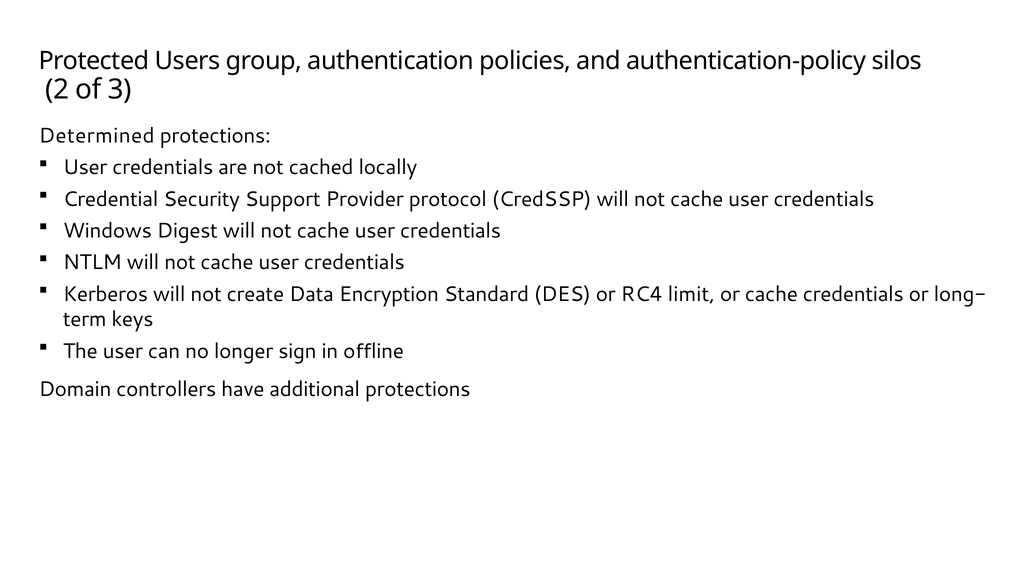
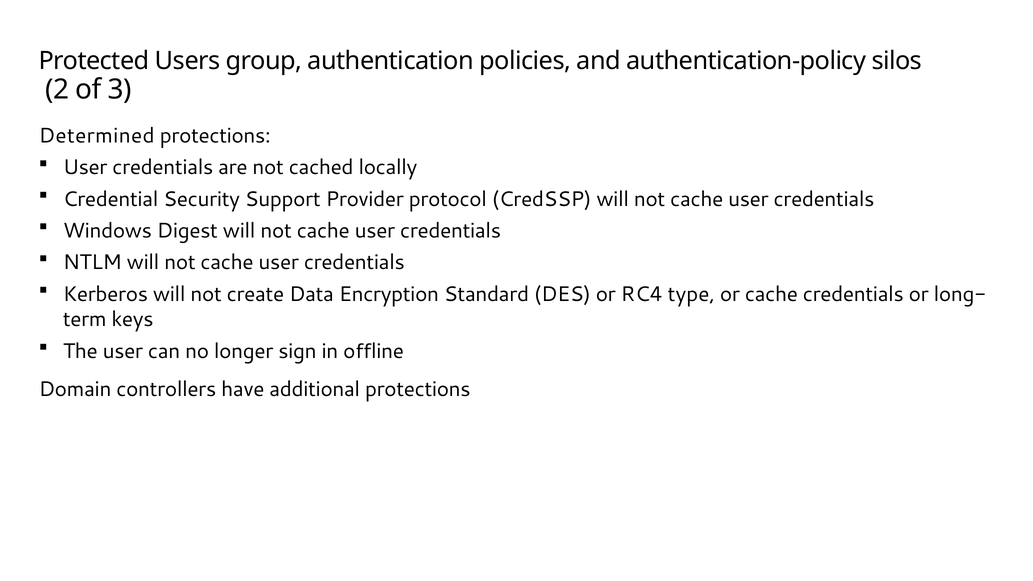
limit: limit -> type (691, 294)
